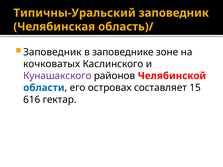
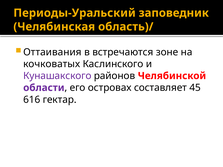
Типичны-Уральский: Типичны-Уральский -> Периоды-Уральский (75, 13)
Заповедник: Заповедник -> Оттаивания (52, 52)
заповеднике: заповеднике -> встречаются (123, 52)
области colour: blue -> purple (44, 88)
15: 15 -> 45 (195, 88)
